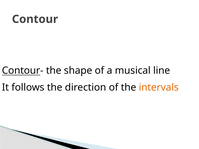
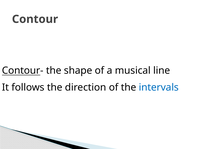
intervals colour: orange -> blue (159, 88)
